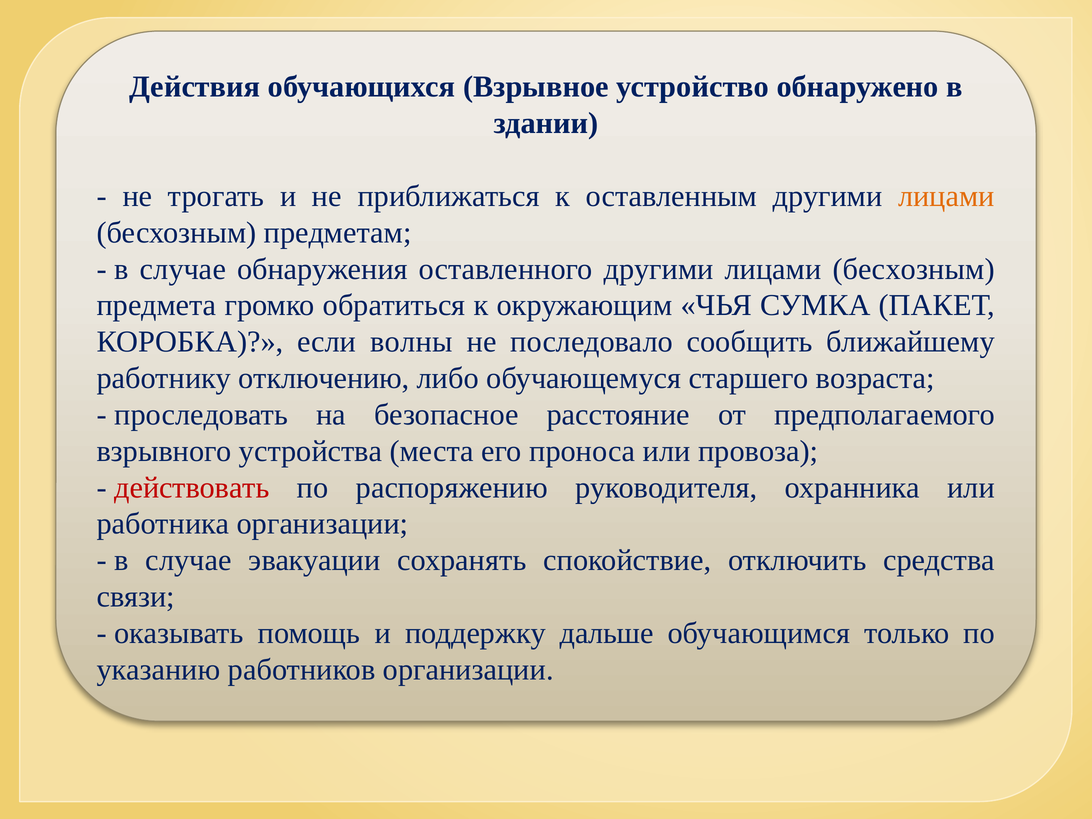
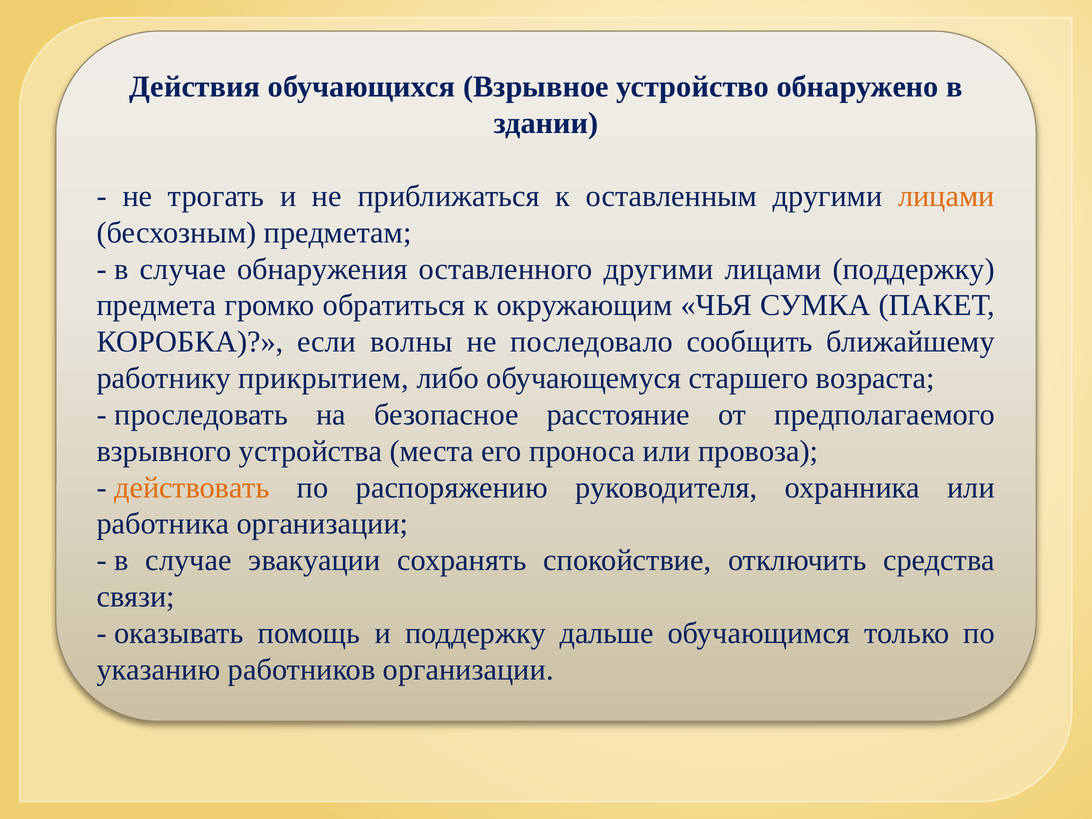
оставленного другими лицами бесхозным: бесхозным -> поддержку (914, 269)
отключению: отключению -> прикрытием (324, 378)
действовать colour: red -> orange (192, 488)
